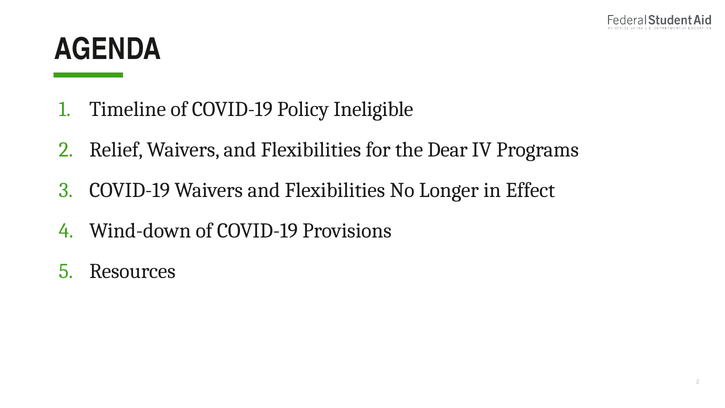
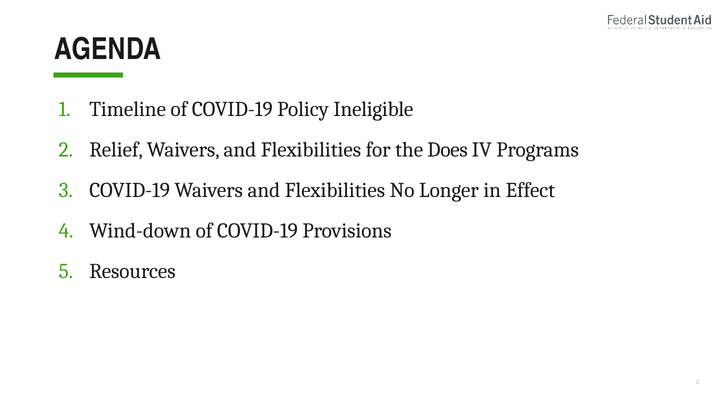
Dear: Dear -> Does (448, 150)
